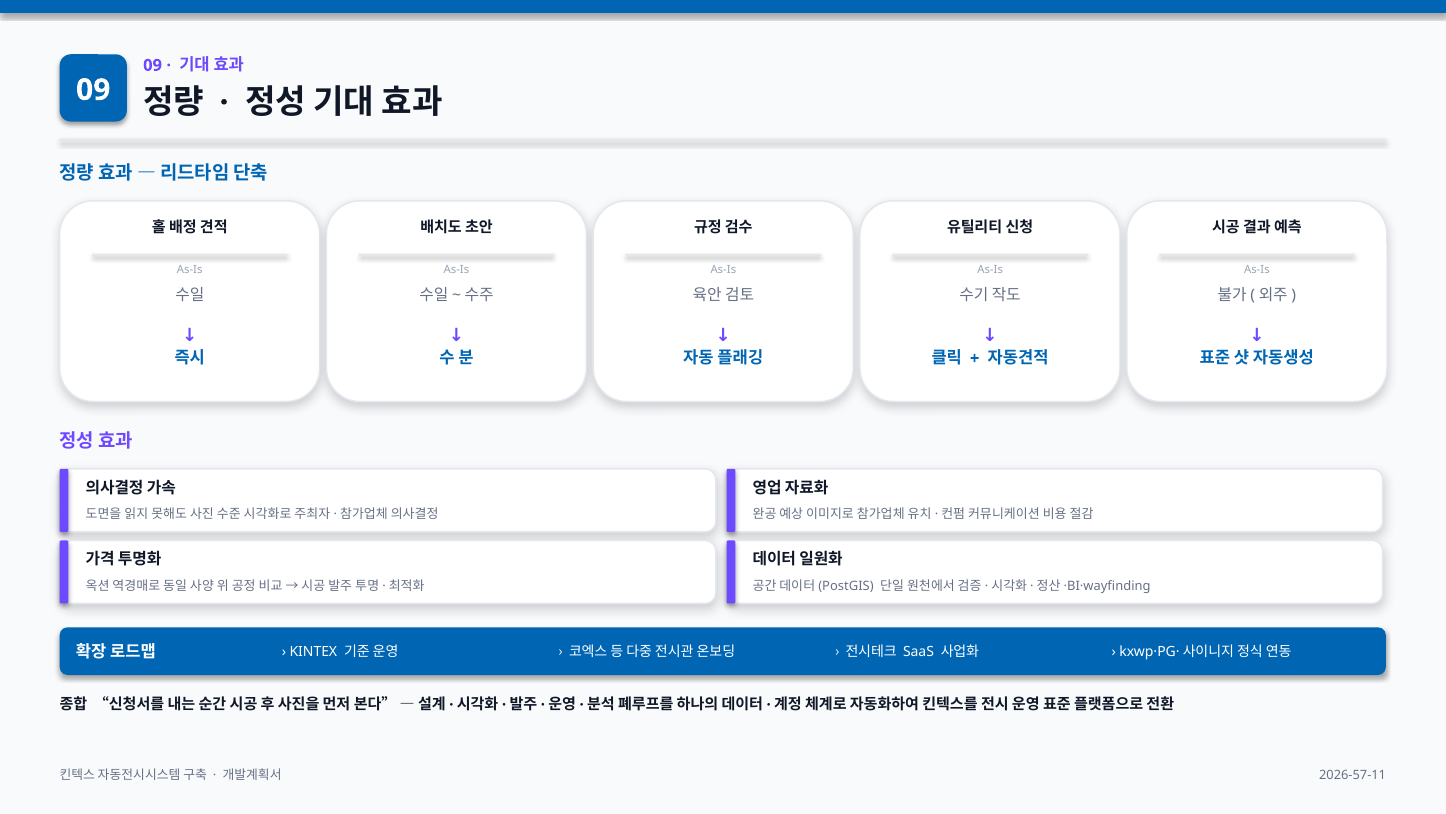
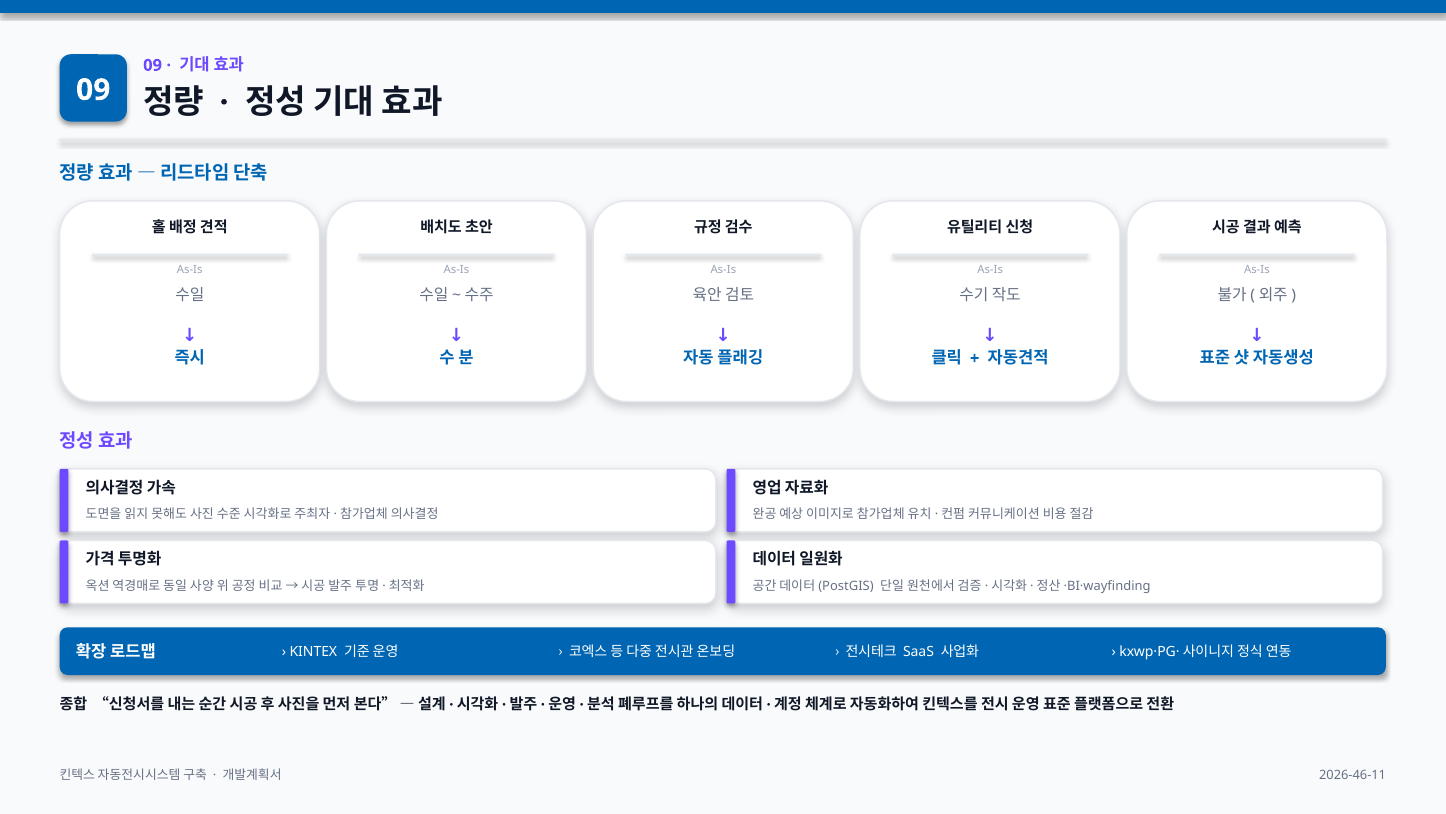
2026-57-11: 2026-57-11 -> 2026-46-11 (1353, 774)
